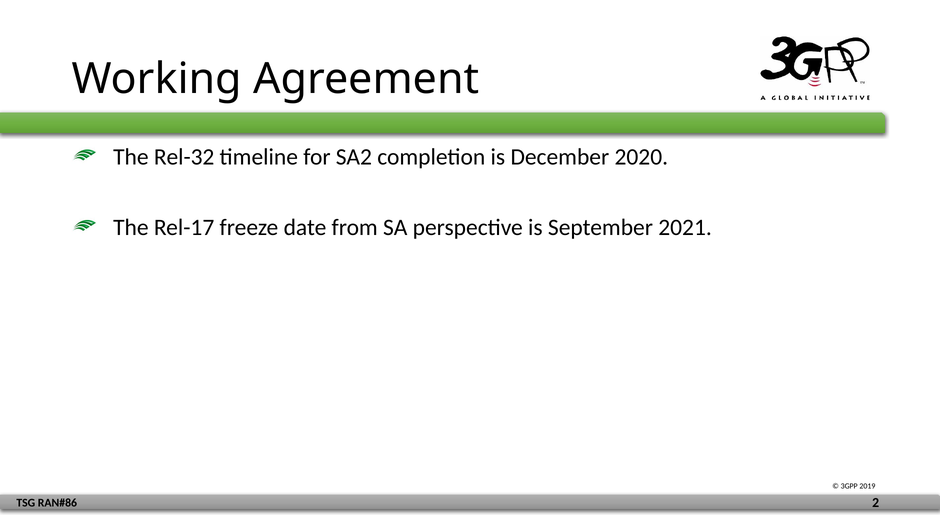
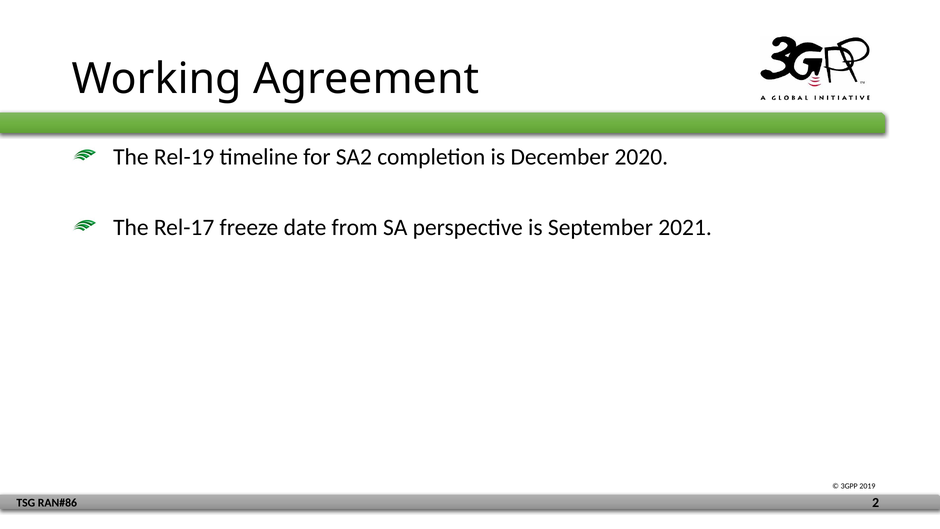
Rel-32: Rel-32 -> Rel-19 (184, 157)
